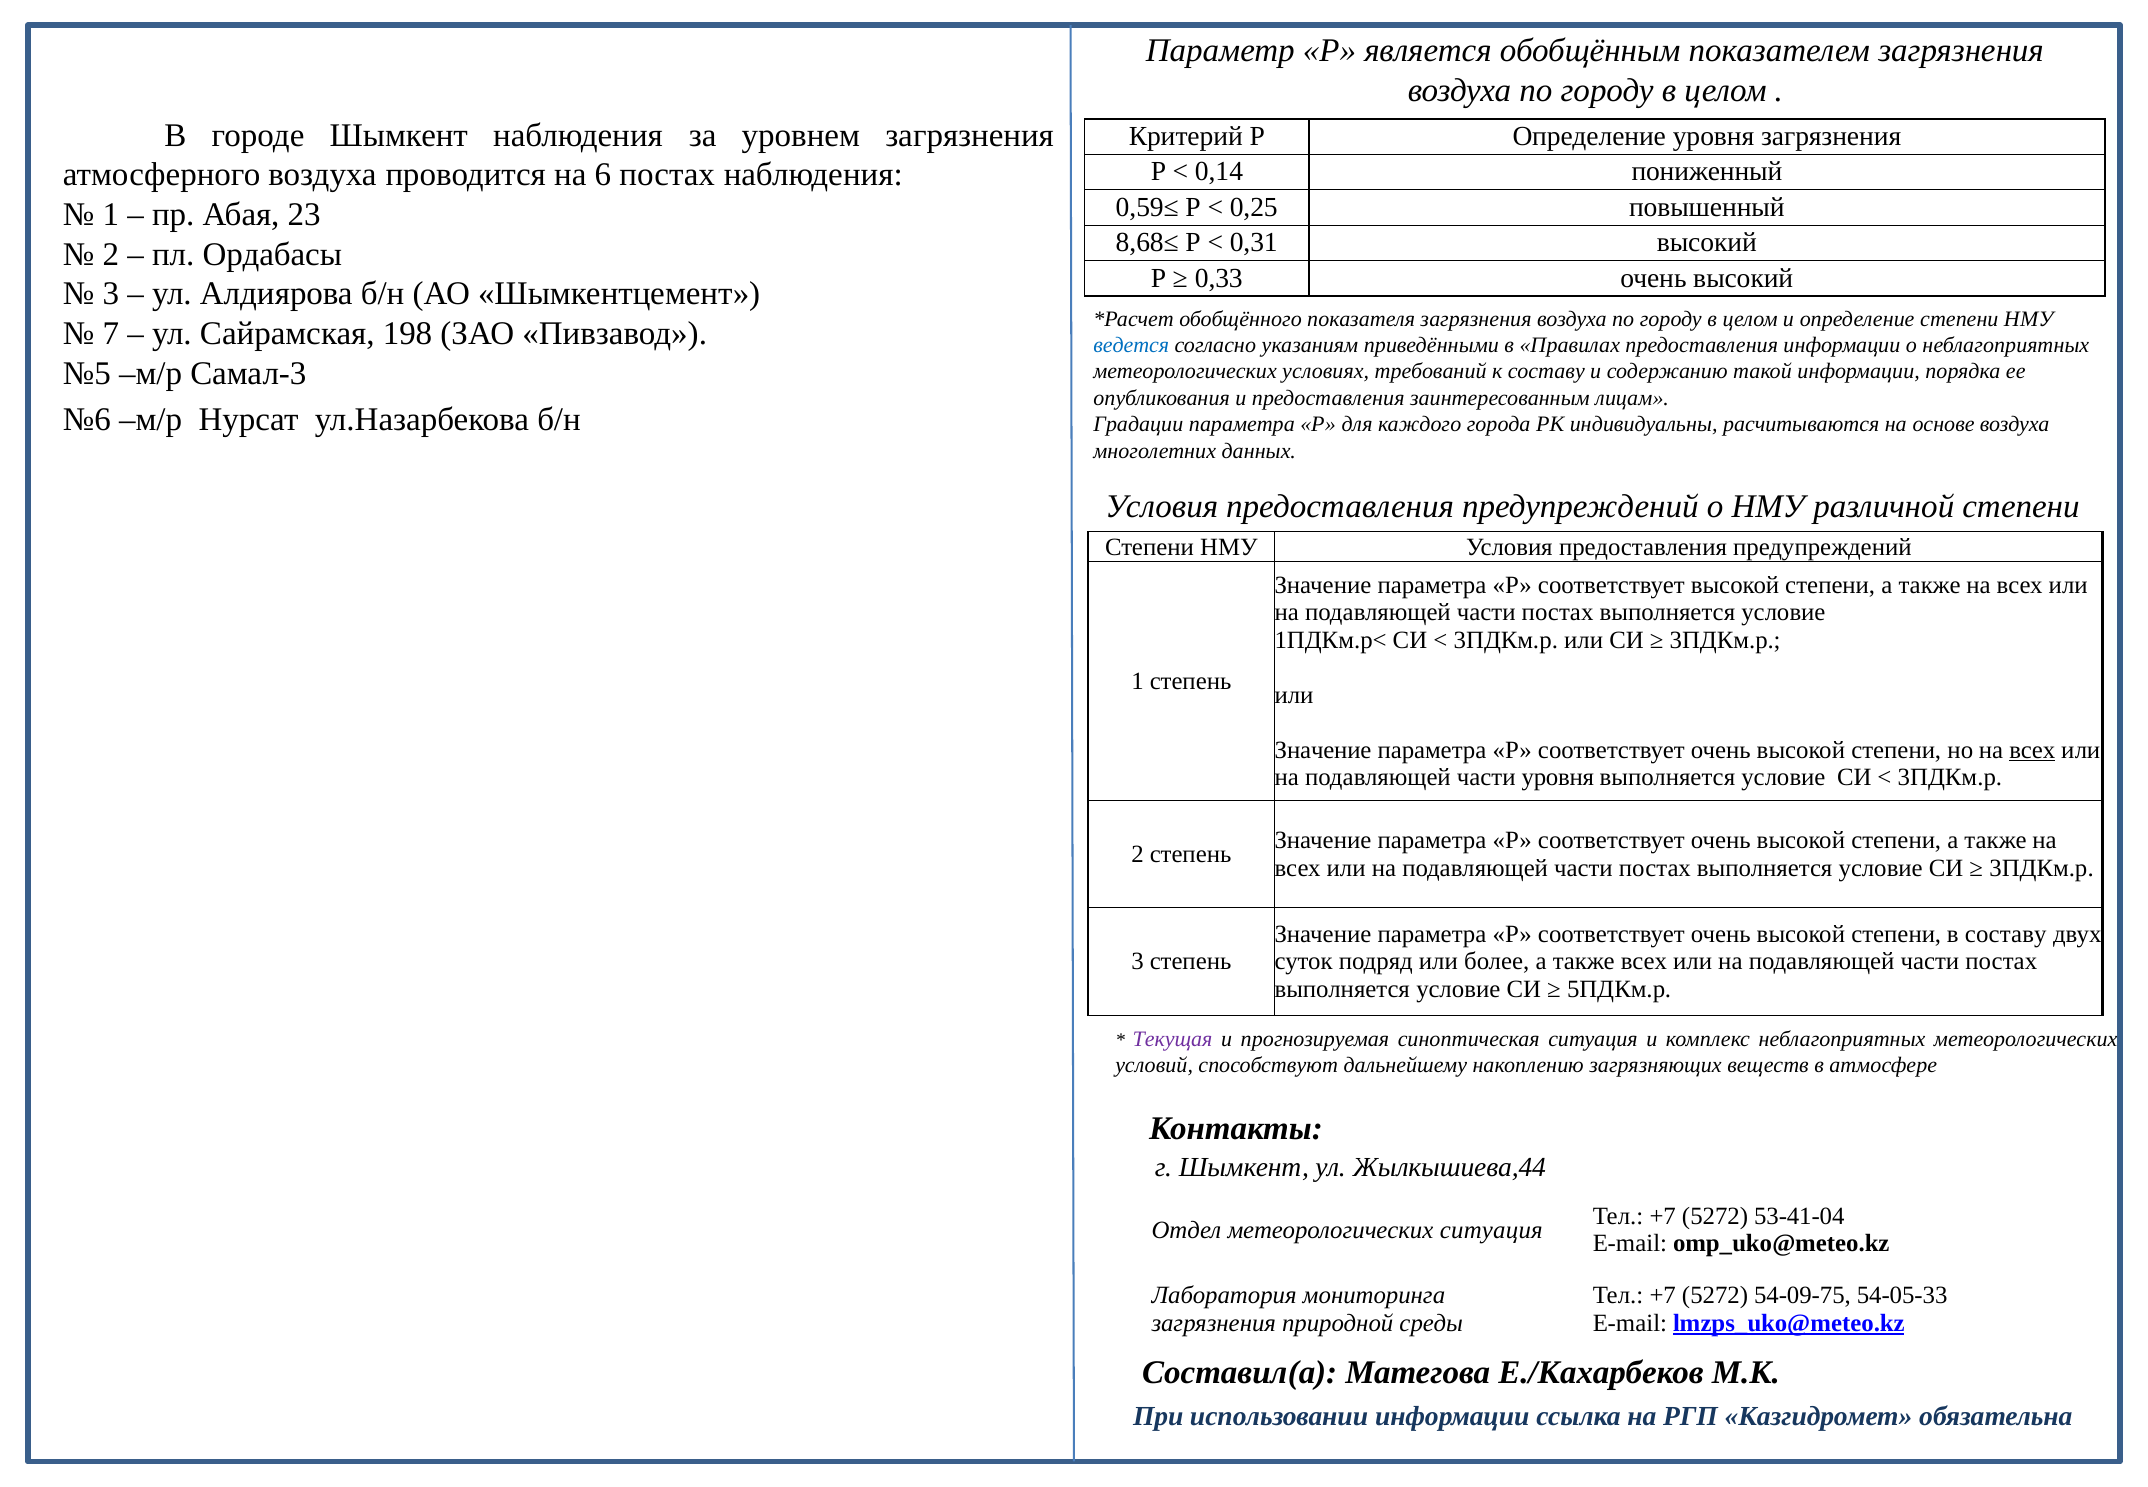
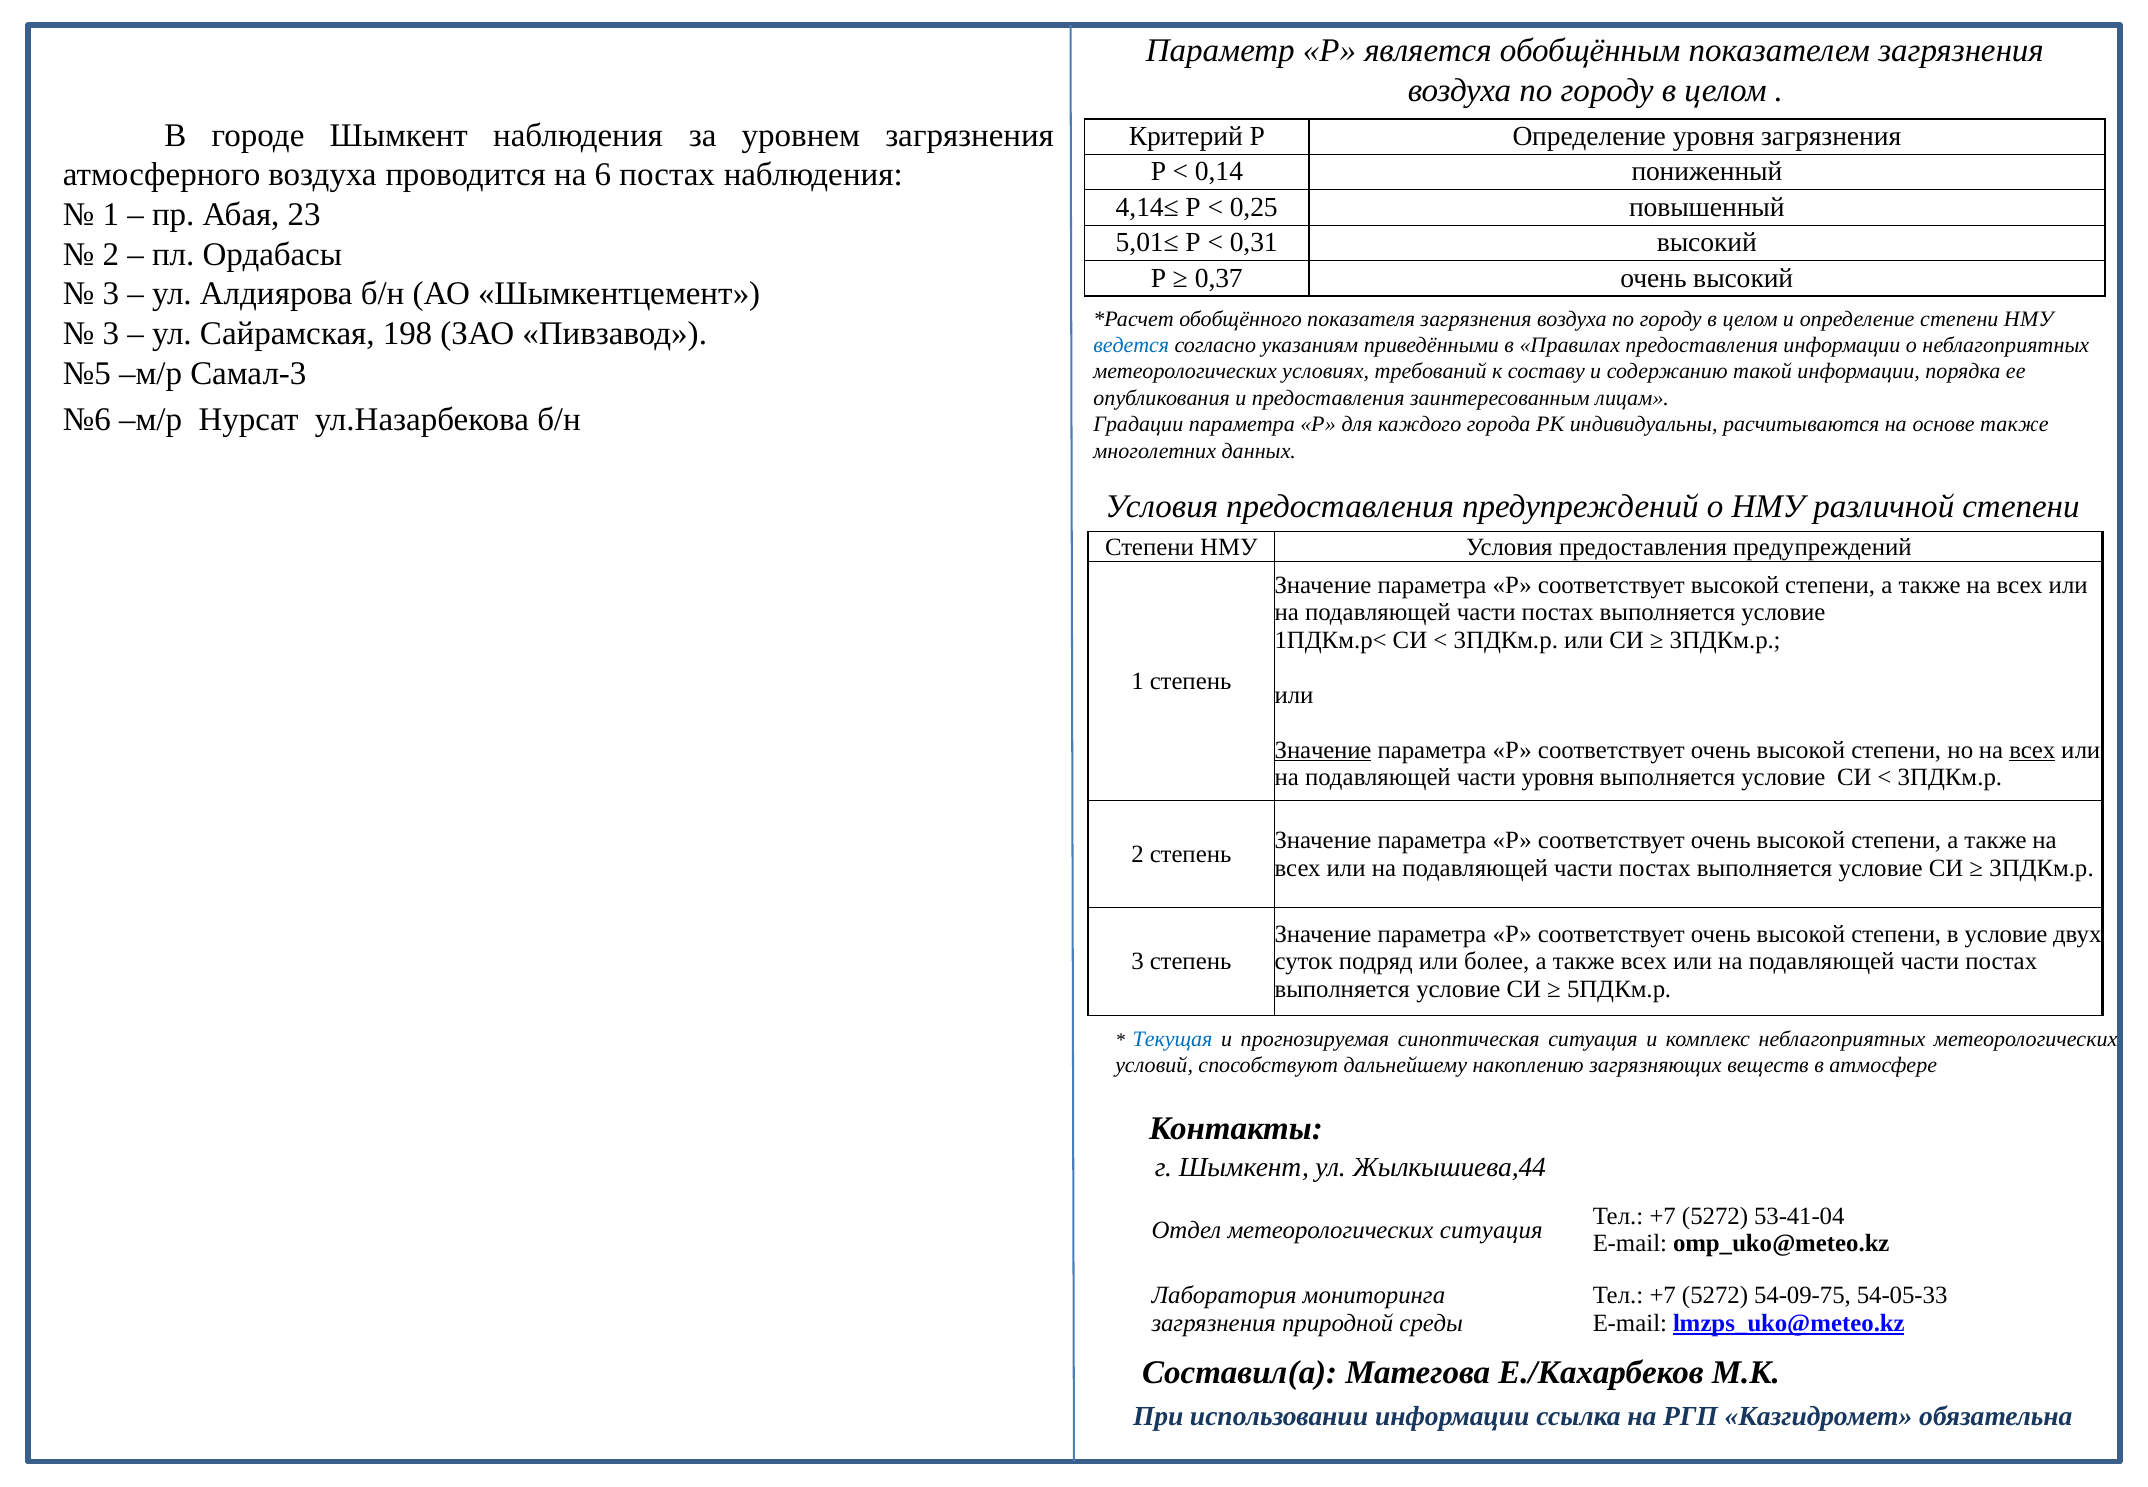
0,59≤: 0,59≤ -> 4,14≤ (1147, 207)
8,68≤: 8,68≤ -> 5,01≤ (1147, 243)
0,33: 0,33 -> 0,37 (1219, 278)
7: 7 -> 3 (111, 334)
основе воздуха: воздуха -> также (2014, 424)
Значение underline: none -> present (1323, 750)
в составу: составу -> условие (2006, 934)
Текущая colour: purple -> blue (1173, 1039)
